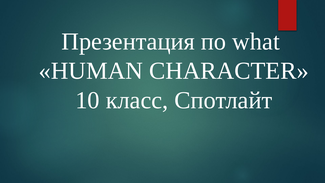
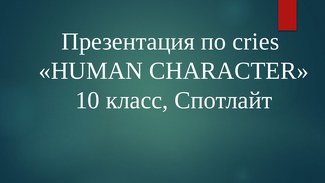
what: what -> cries (256, 42)
